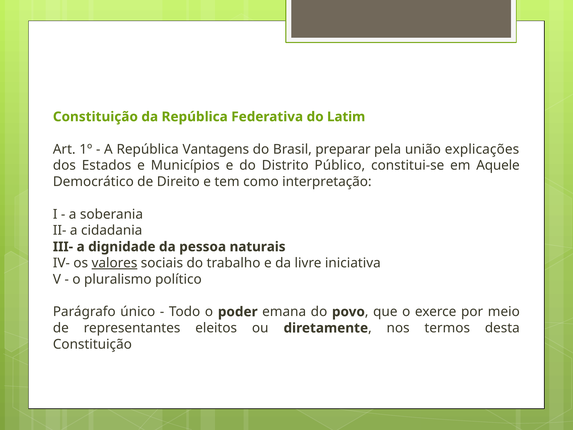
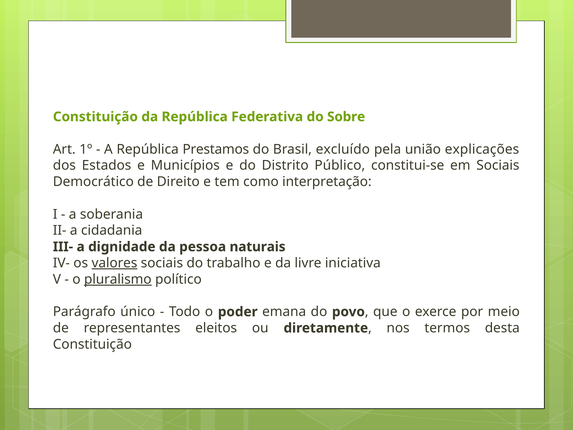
Latim: Latim -> Sobre (346, 117)
Vantagens: Vantagens -> Prestamos (216, 149)
preparar: preparar -> excluído (343, 149)
em Aquele: Aquele -> Sociais (498, 165)
pluralismo underline: none -> present (118, 279)
